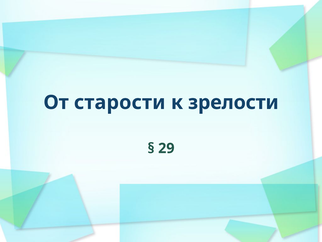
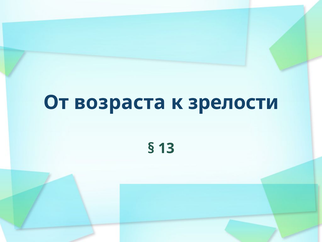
старости: старости -> возраста (120, 102)
29: 29 -> 13 (166, 148)
